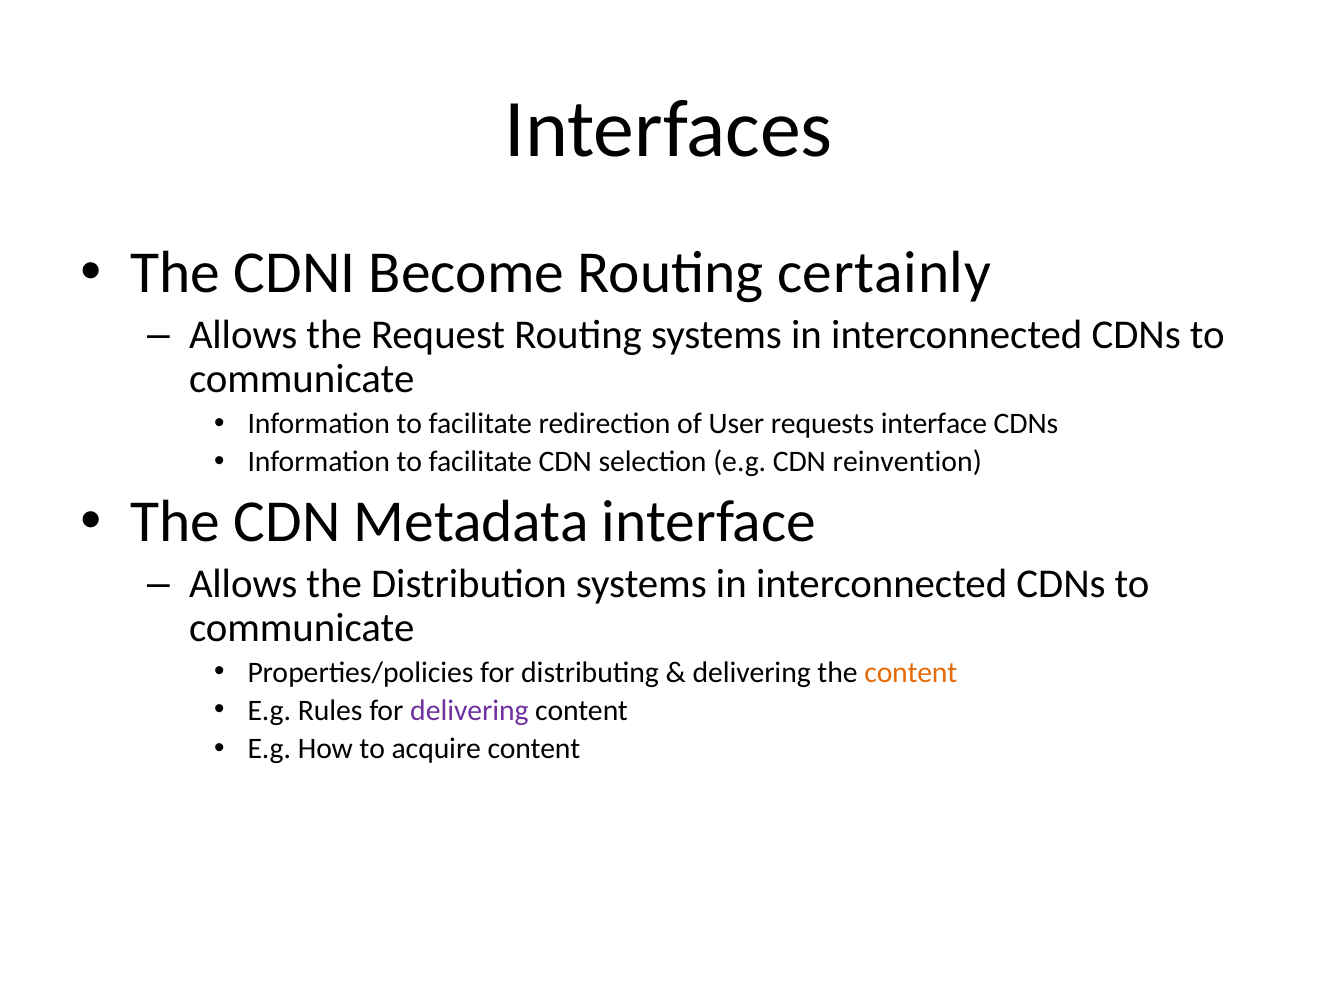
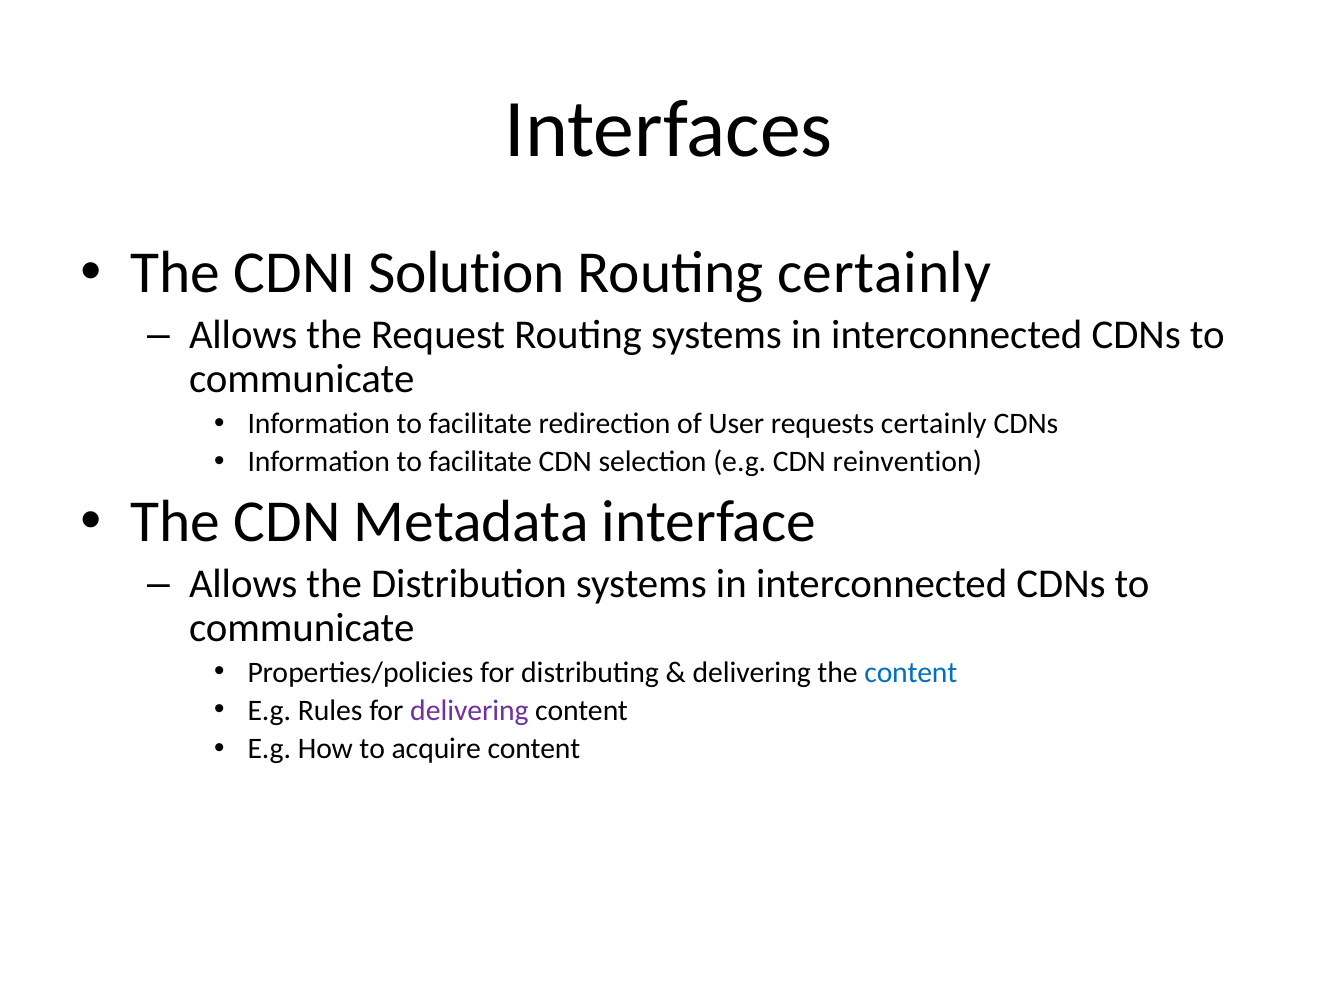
Become: Become -> Solution (467, 273)
requests interface: interface -> certainly (934, 423)
content colour: orange -> blue (911, 672)
